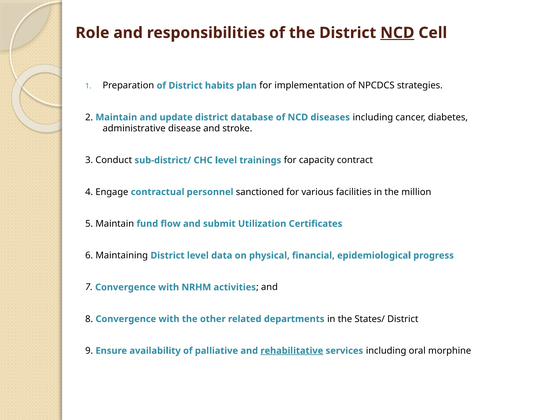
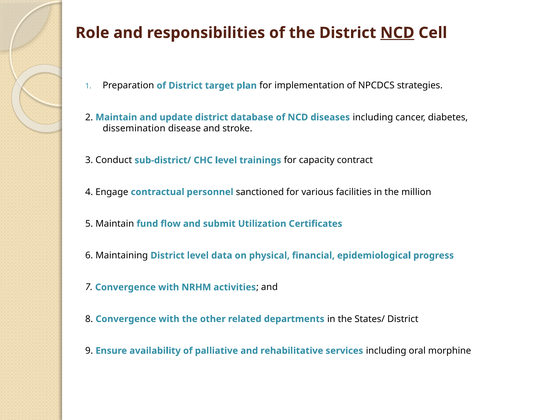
habits: habits -> target (220, 86)
administrative: administrative -> dissemination (134, 129)
rehabilitative underline: present -> none (292, 351)
